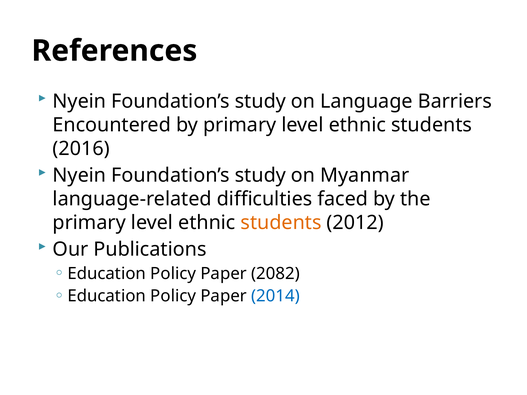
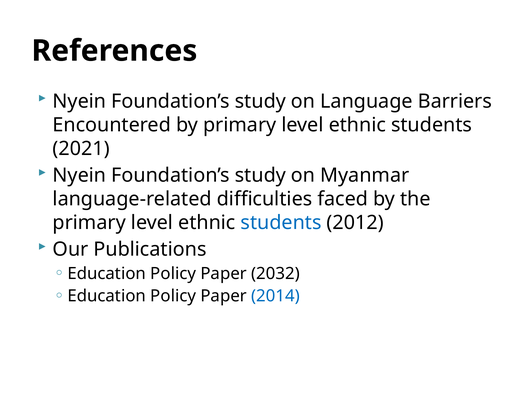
2016: 2016 -> 2021 (81, 149)
students colour: orange -> blue (281, 223)
2082: 2082 -> 2032 (276, 274)
